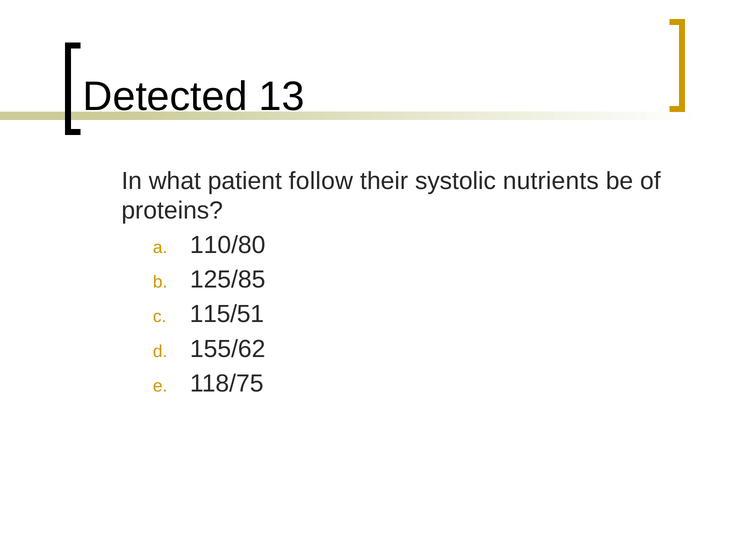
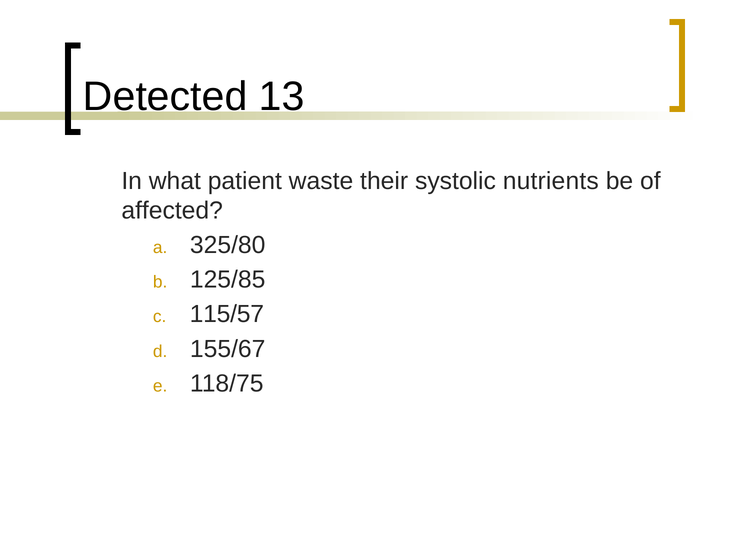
follow: follow -> waste (321, 181)
proteins: proteins -> affected (172, 210)
110/80: 110/80 -> 325/80 (228, 245)
115/51: 115/51 -> 115/57 (227, 314)
155/62: 155/62 -> 155/67 (228, 349)
